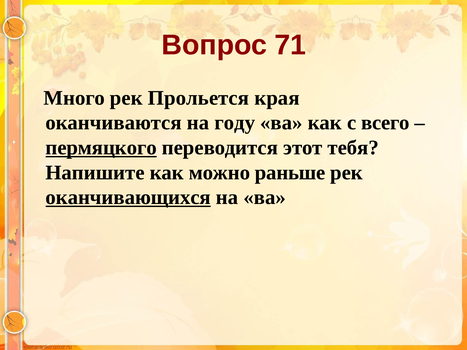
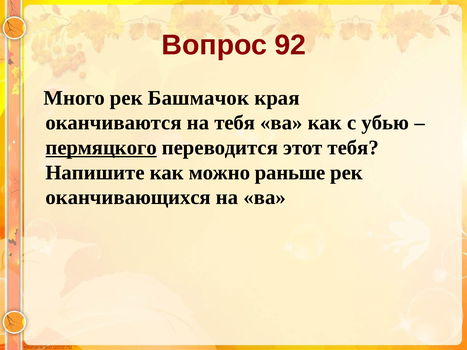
71: 71 -> 92 (290, 45)
Прольется: Прольется -> Башмачок (198, 98)
на году: году -> тебя (235, 123)
всего: всего -> убью (385, 123)
оканчивающихся underline: present -> none (128, 198)
